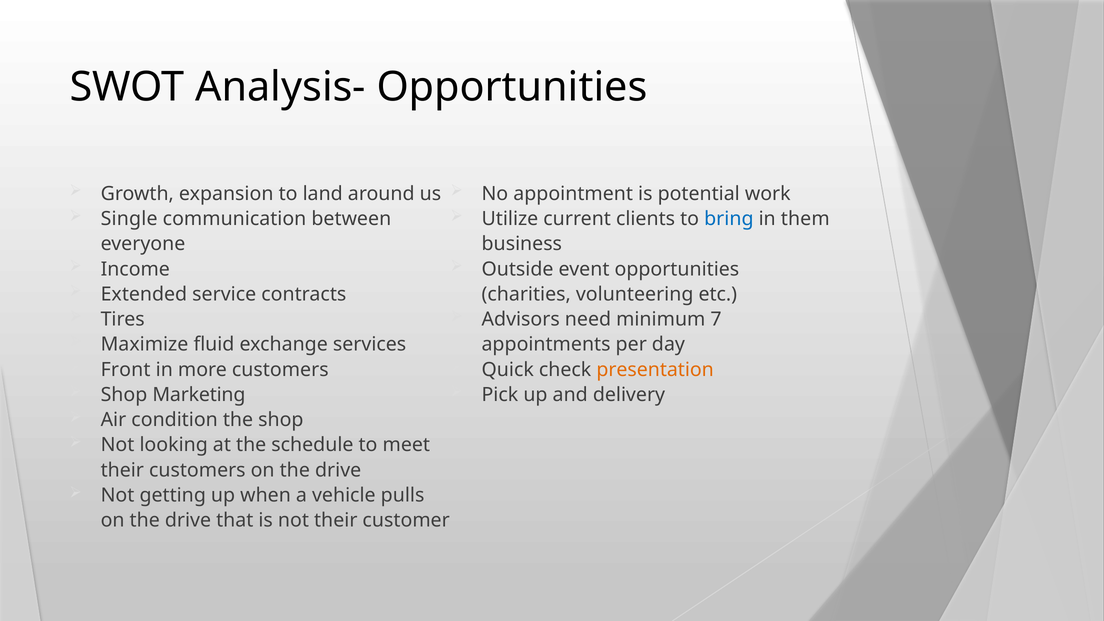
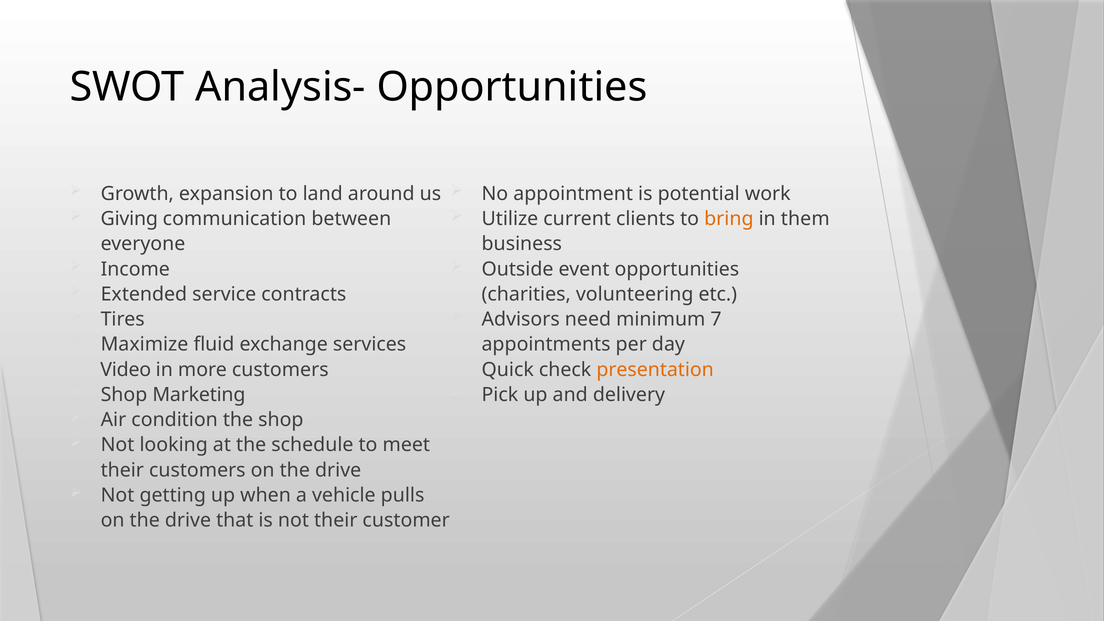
Single: Single -> Giving (129, 219)
bring colour: blue -> orange (729, 219)
Front: Front -> Video (126, 370)
